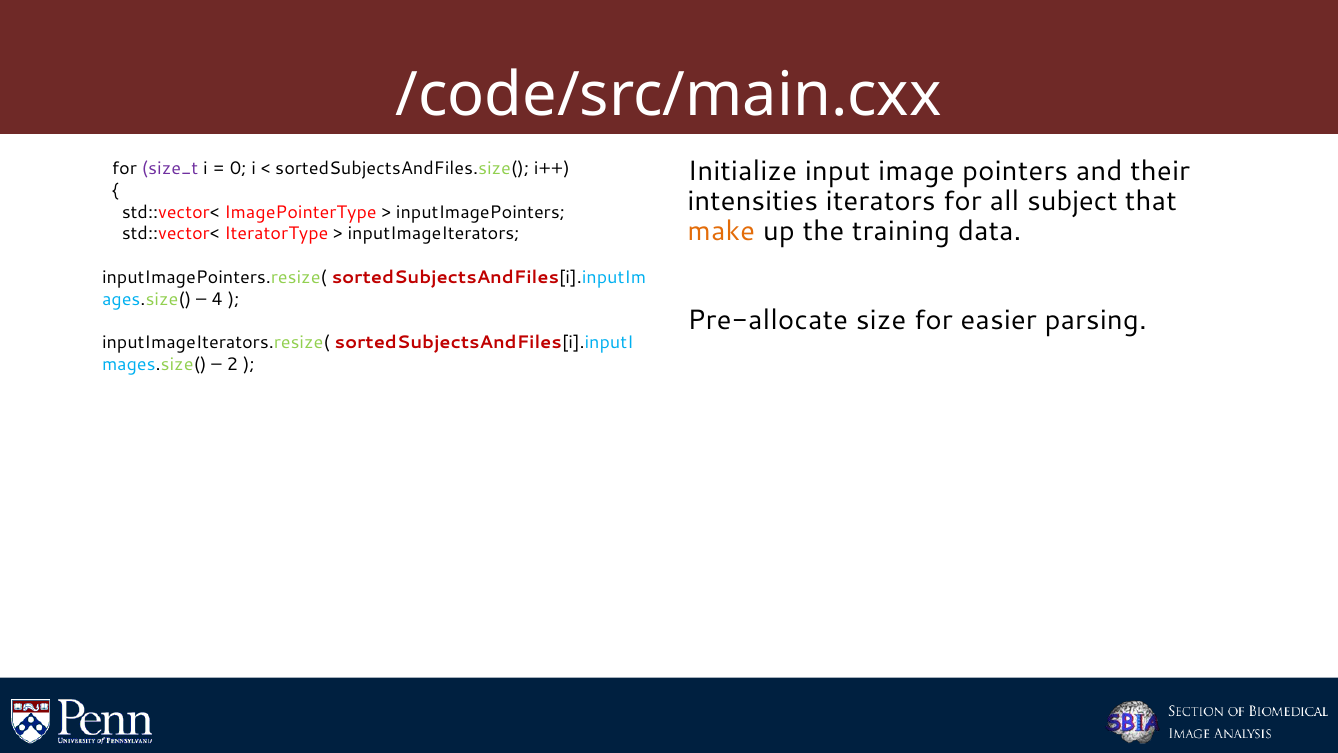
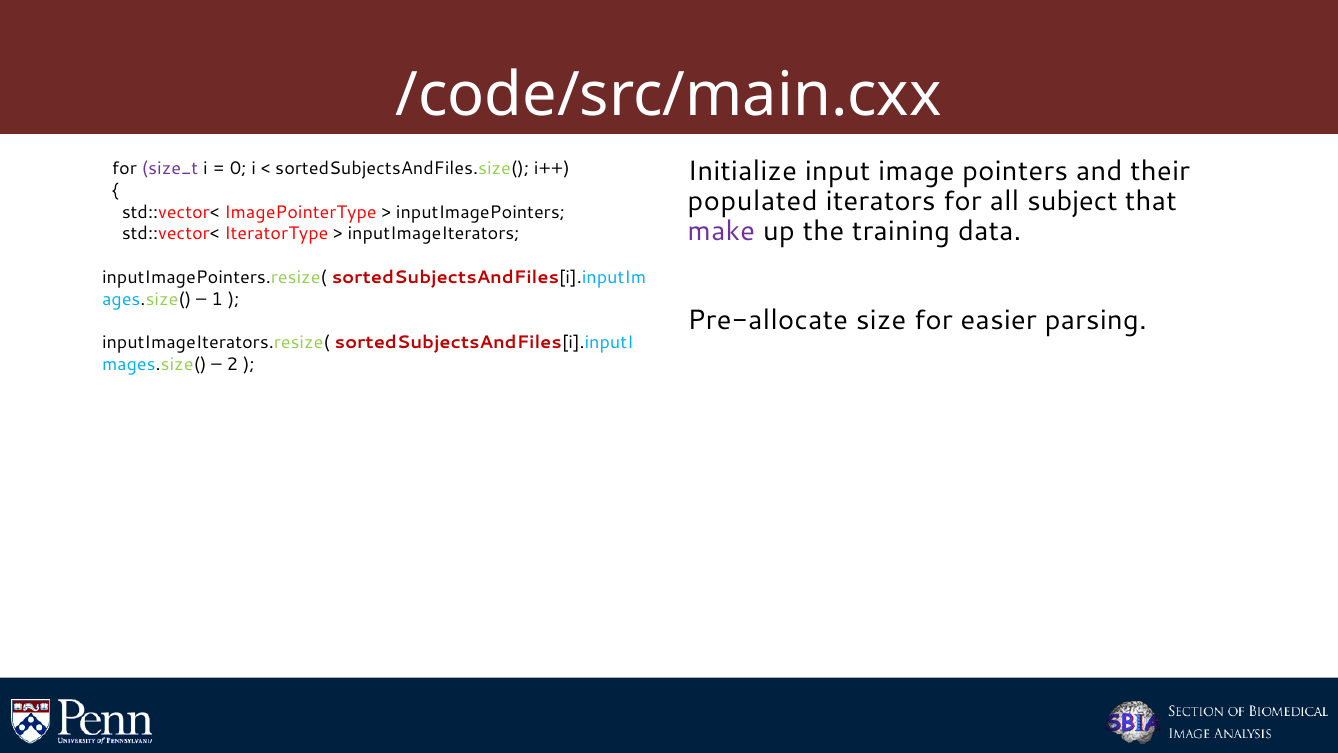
intensities: intensities -> populated (753, 201)
make colour: orange -> purple (721, 232)
4: 4 -> 1 (217, 299)
